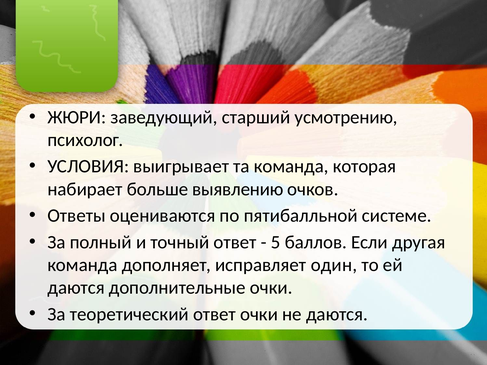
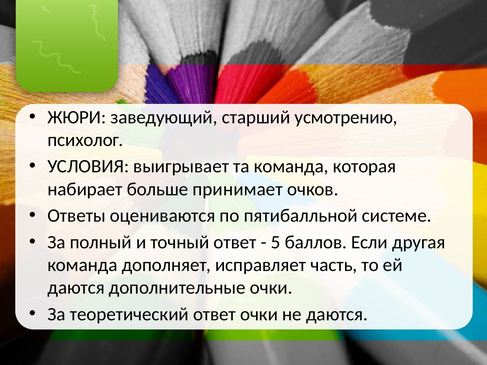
выявлению: выявлению -> принимает (238, 189)
один: один -> часть (334, 265)
